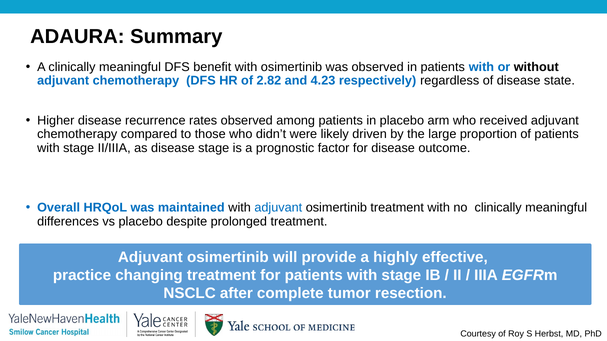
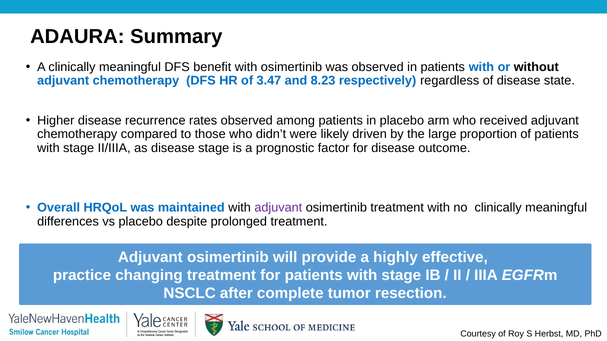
2.82: 2.82 -> 3.47 (269, 81)
4.23: 4.23 -> 8.23 (323, 81)
adjuvant colour: blue -> purple (278, 208)
